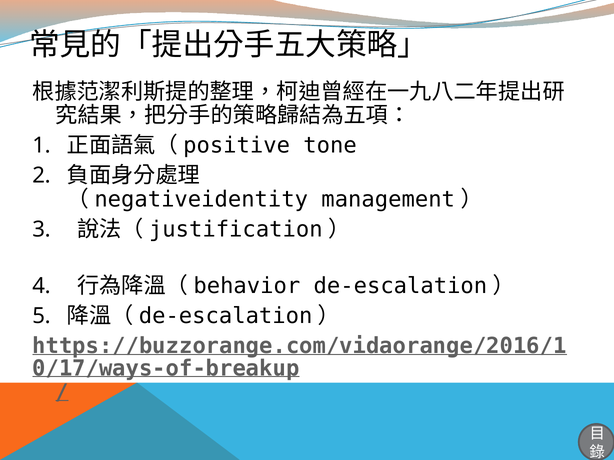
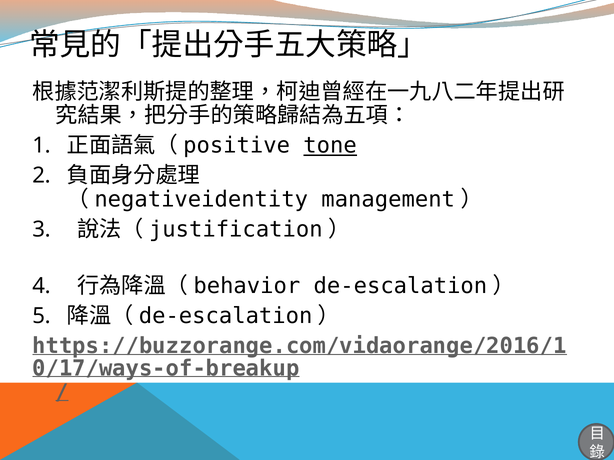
tone underline: none -> present (330, 146)
